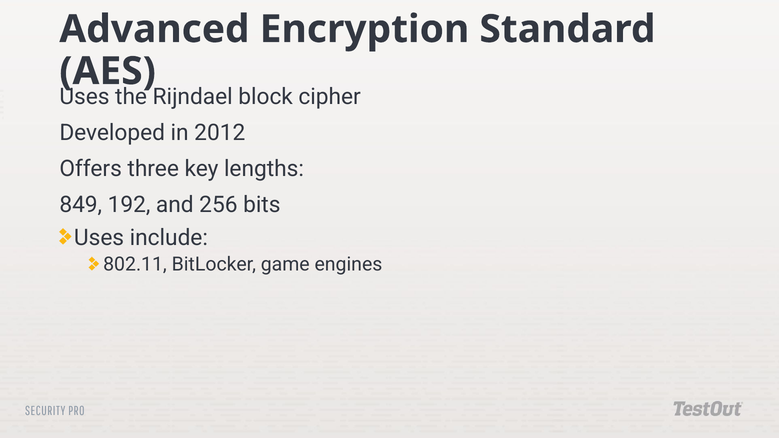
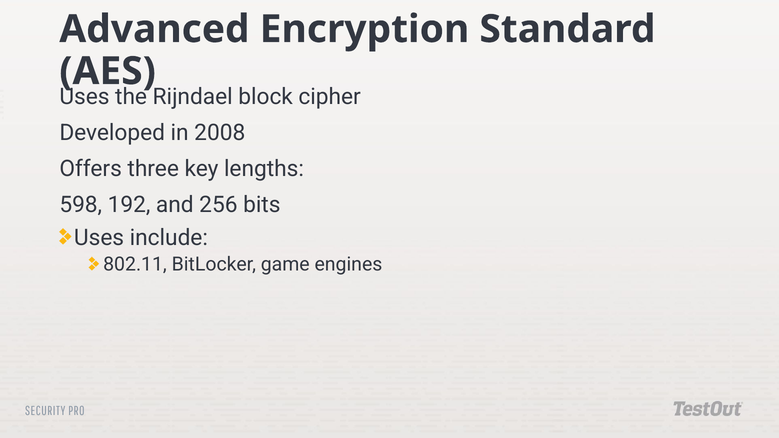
2012: 2012 -> 2008 (220, 133)
849: 849 -> 598 (81, 205)
